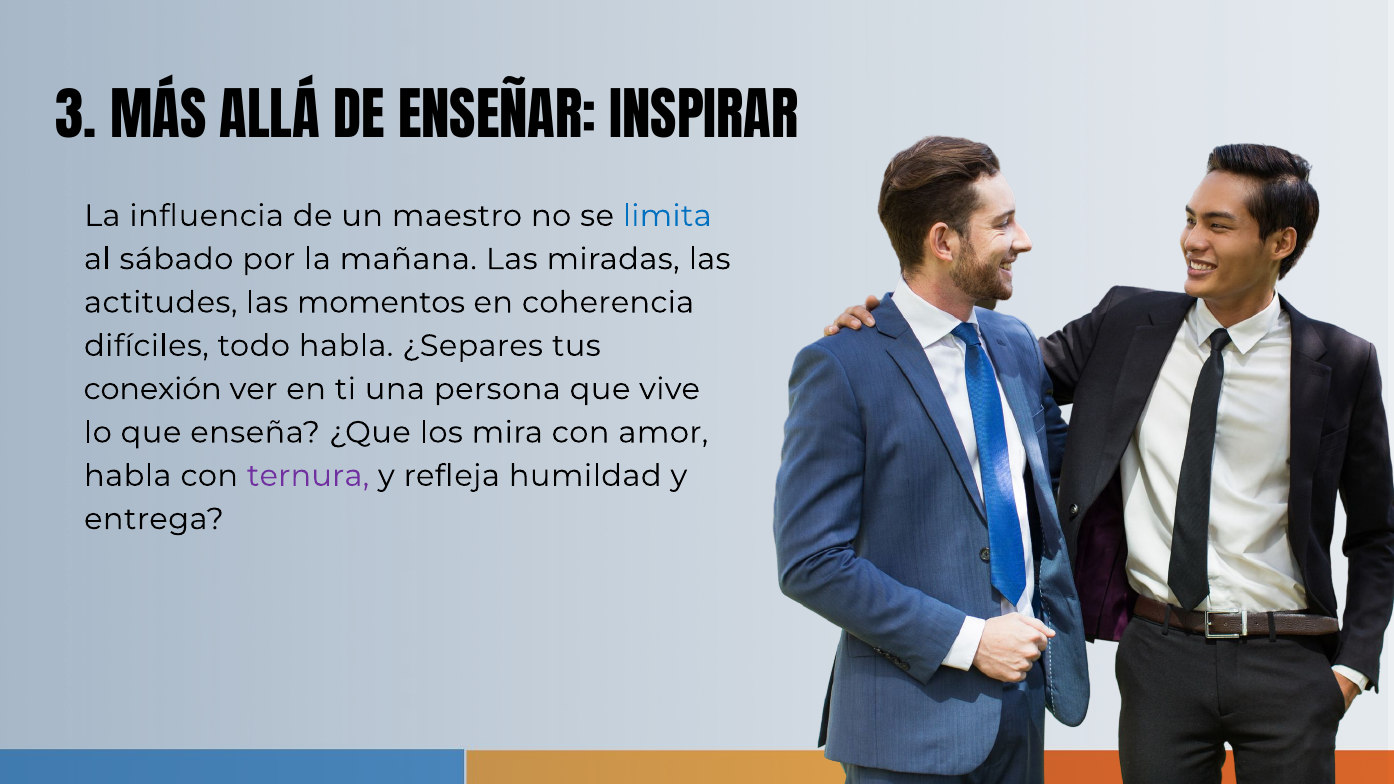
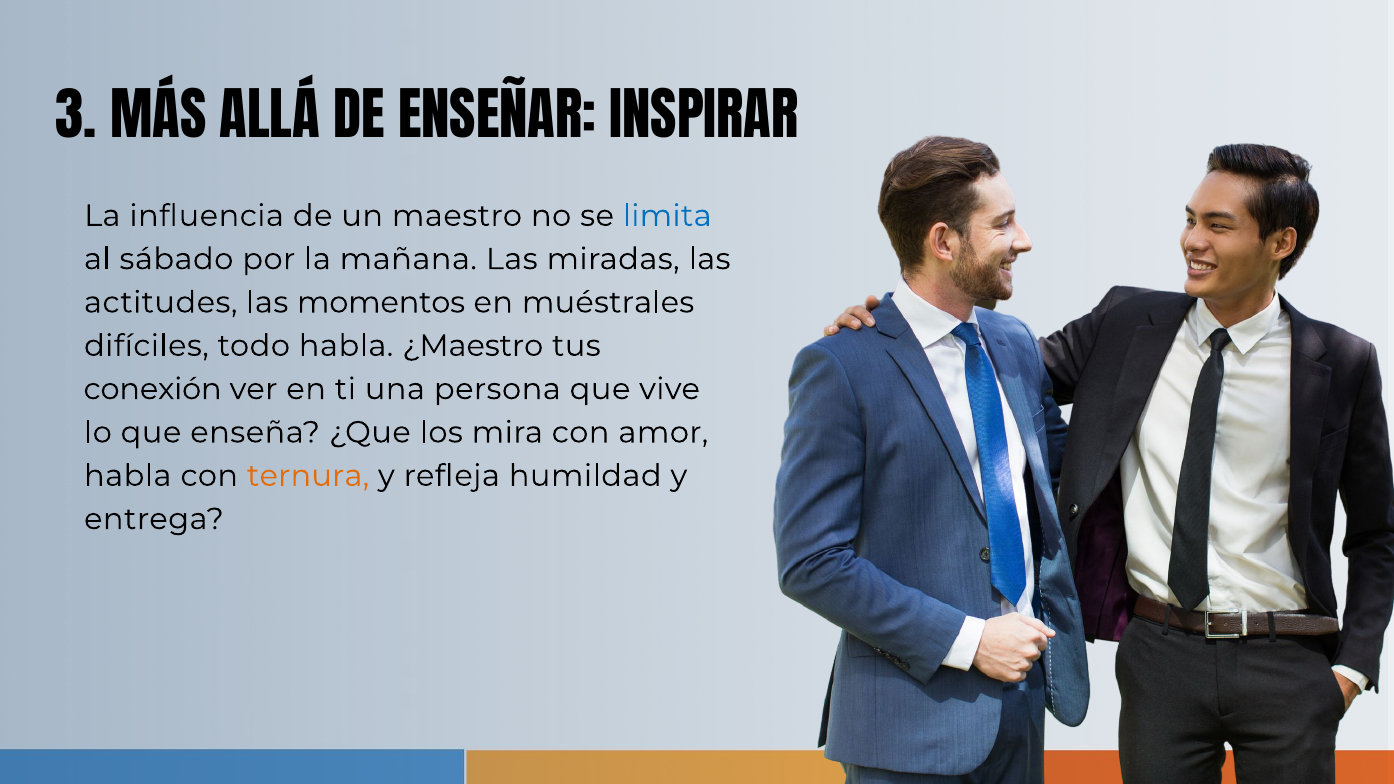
coherencia: coherencia -> muéstrales (608, 302)
¿Separes: ¿Separes -> ¿Maestro (473, 346)
ternura colour: purple -> orange (308, 476)
